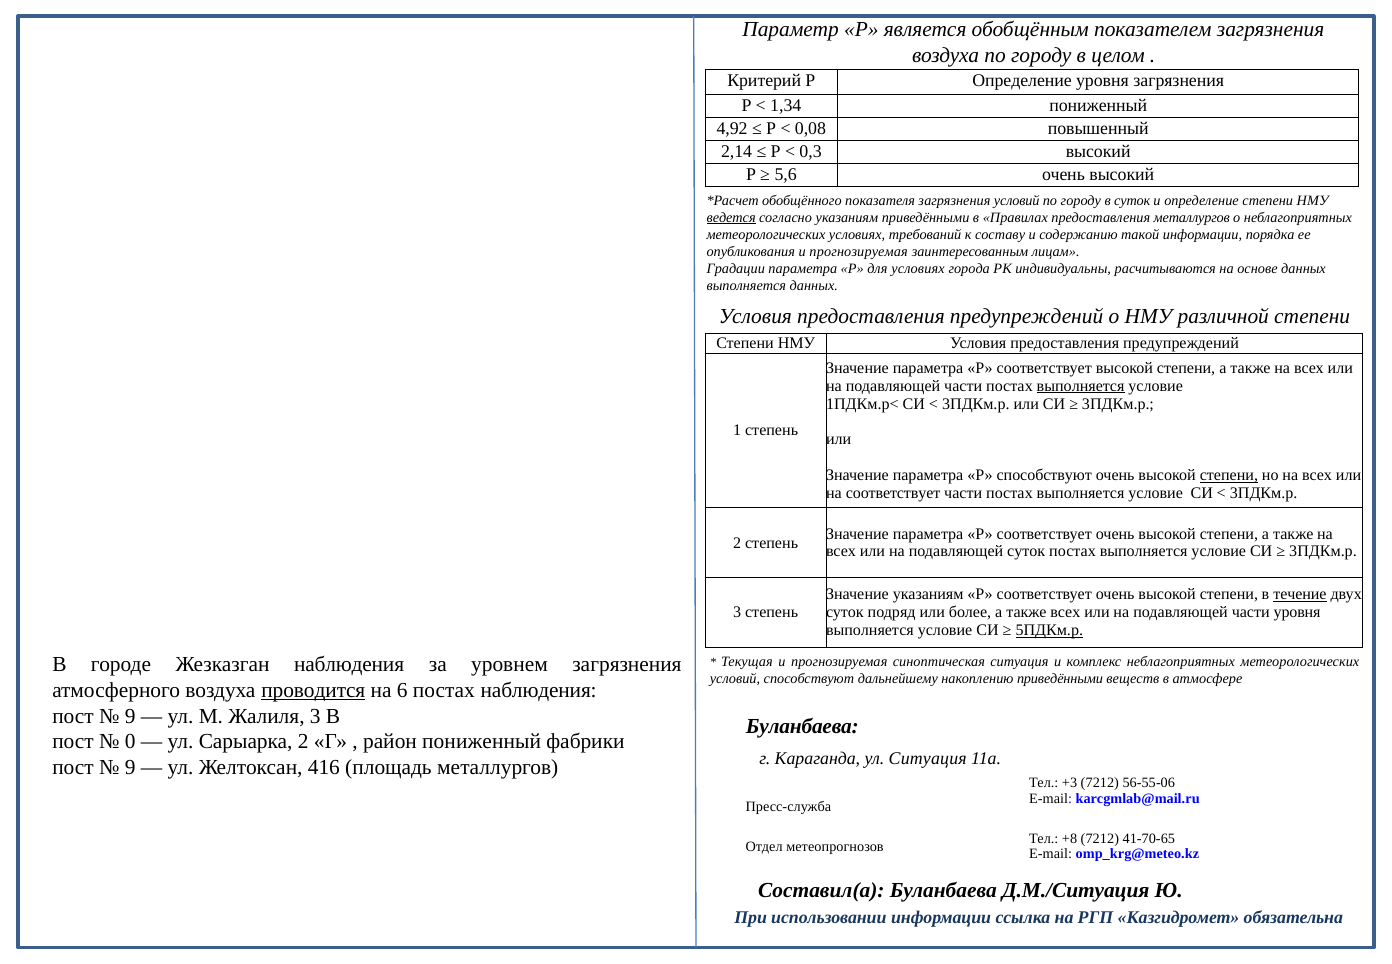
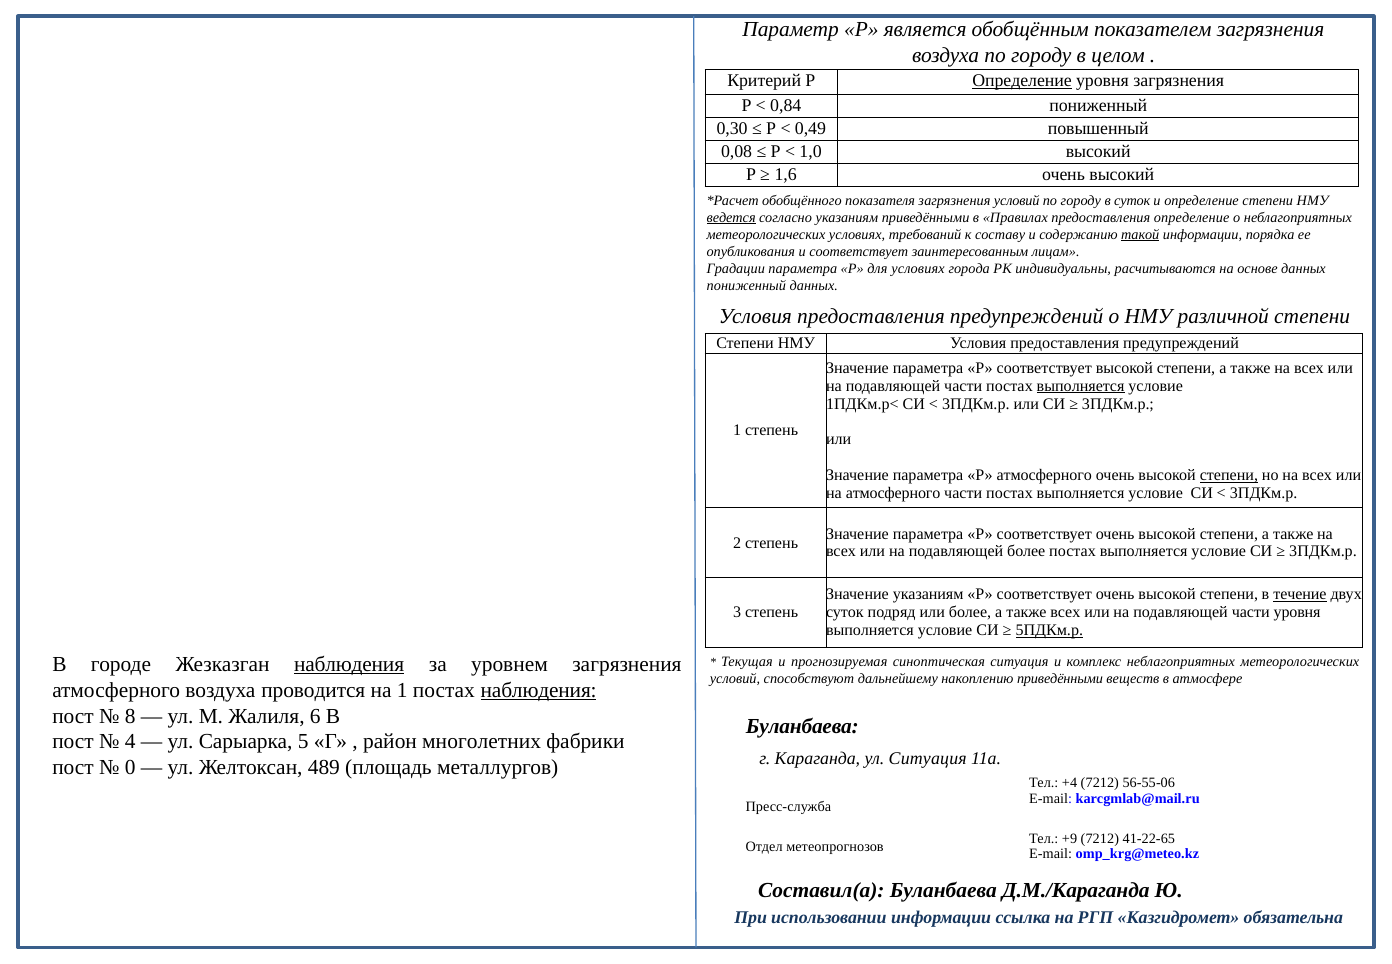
Определение underline: none -> present (1022, 81)
1,34: 1,34 -> 0,84 (786, 105)
4,92: 4,92 -> 0,30 (732, 128)
0,08: 0,08 -> 0,49 (810, 128)
2,14: 2,14 -> 0,08 (737, 151)
0,3: 0,3 -> 1,0 (811, 151)
5,6: 5,6 -> 1,6 (786, 174)
предоставления металлургов: металлургов -> определение (1192, 217)
такой underline: none -> present (1140, 234)
опубликования и прогнозируемая: прогнозируемая -> соответствует (859, 252)
выполняется: выполняется -> пониженный (746, 286)
Р способствуют: способствуют -> атмосферного (1044, 475)
на соответствует: соответствует -> атмосферного (893, 493)
подавляющей суток: суток -> более (1026, 551)
наблюдения underline: none -> present (349, 664)
проводится underline: present -> none (313, 690)
на 6: 6 -> 1 (402, 690)
наблюдения underline: none -> present (539, 690)
9: 9 -> 8 (130, 716)
Жалиля 3: 3 -> 6 (315, 716)
0: 0 -> 4 (130, 741)
Сарыарка 2: 2 -> 5 (303, 741)
район пониженный: пониженный -> многолетних (482, 741)
9: 9 -> 0 (130, 767)
416: 416 -> 489 (324, 767)
+3: +3 -> +4 (1070, 783)
+8: +8 -> +9 (1070, 838)
41-70-65: 41-70-65 -> 41-22-65 (1149, 838)
Д.М./Ситуация: Д.М./Ситуация -> Д.М./Караганда (1076, 891)
